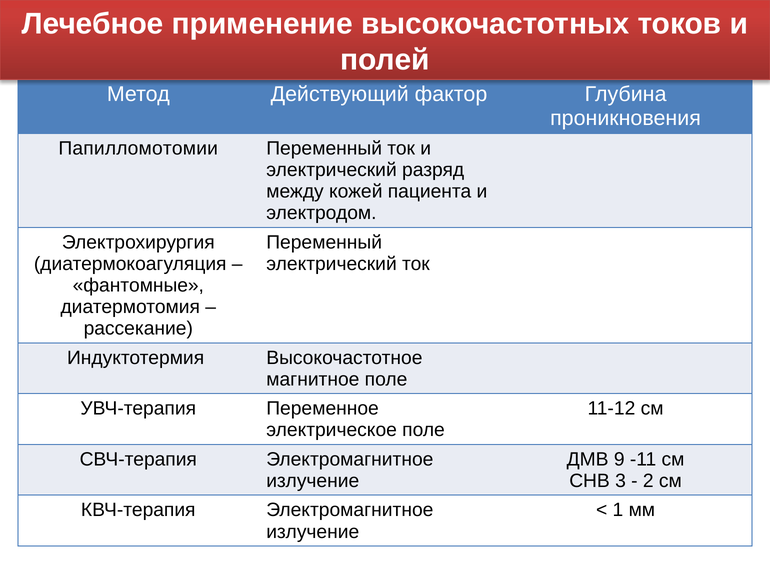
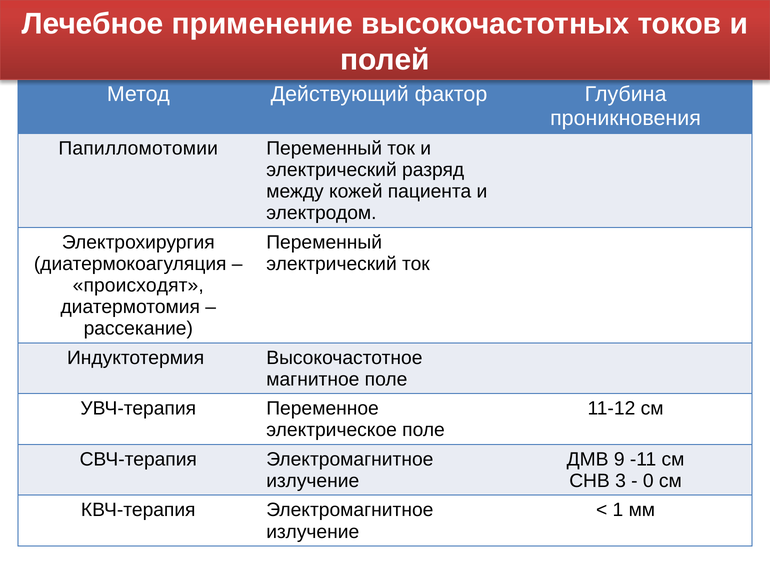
фантомные: фантомные -> происходят (138, 286)
2: 2 -> 0 (648, 481)
